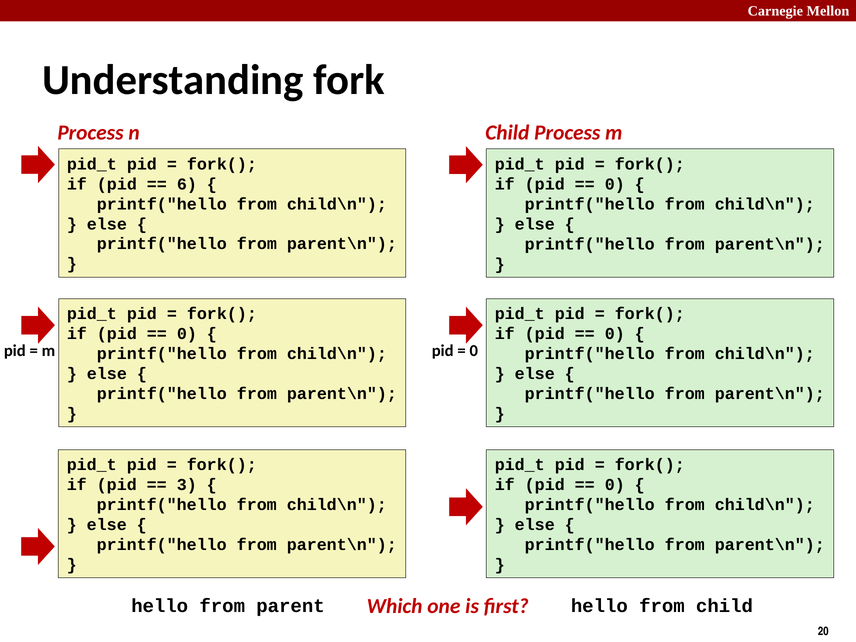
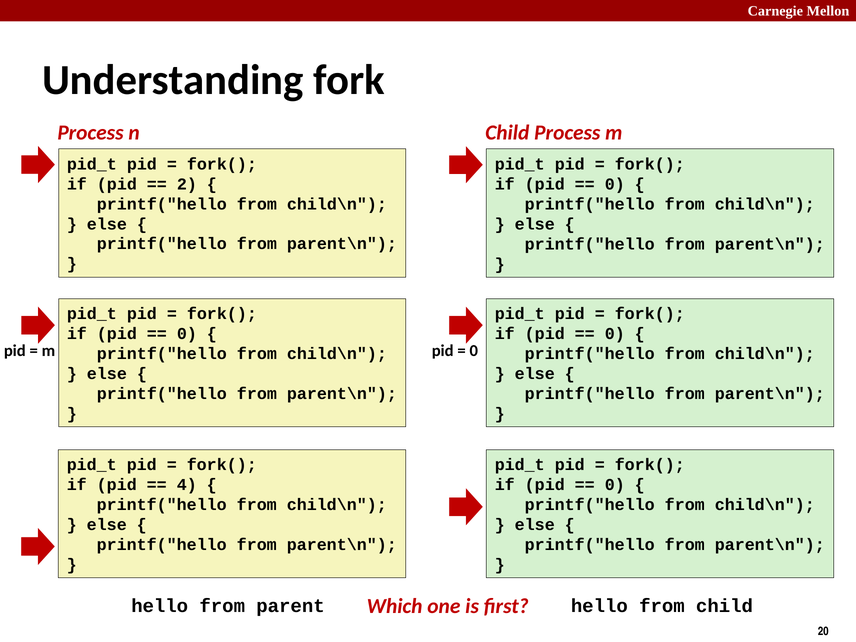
6: 6 -> 2 (187, 184)
3: 3 -> 4 (187, 485)
